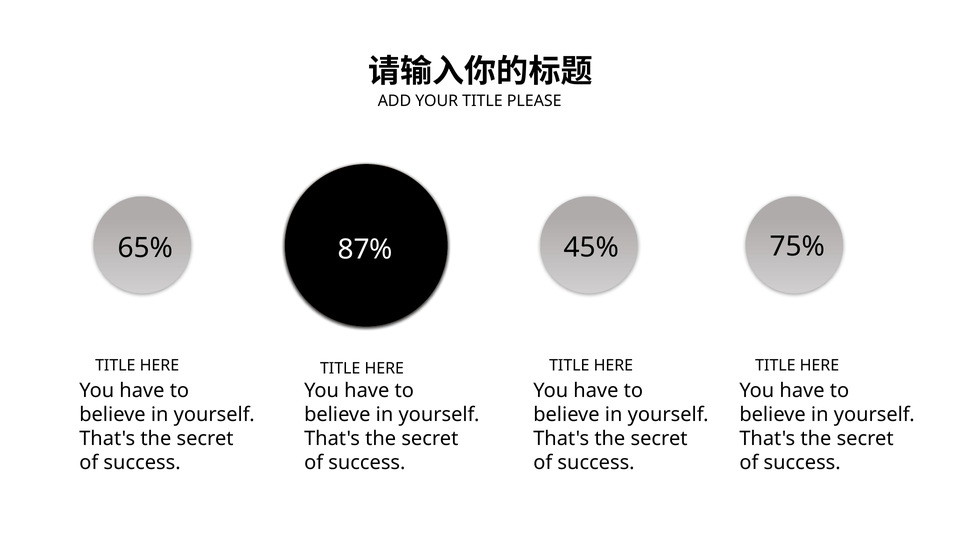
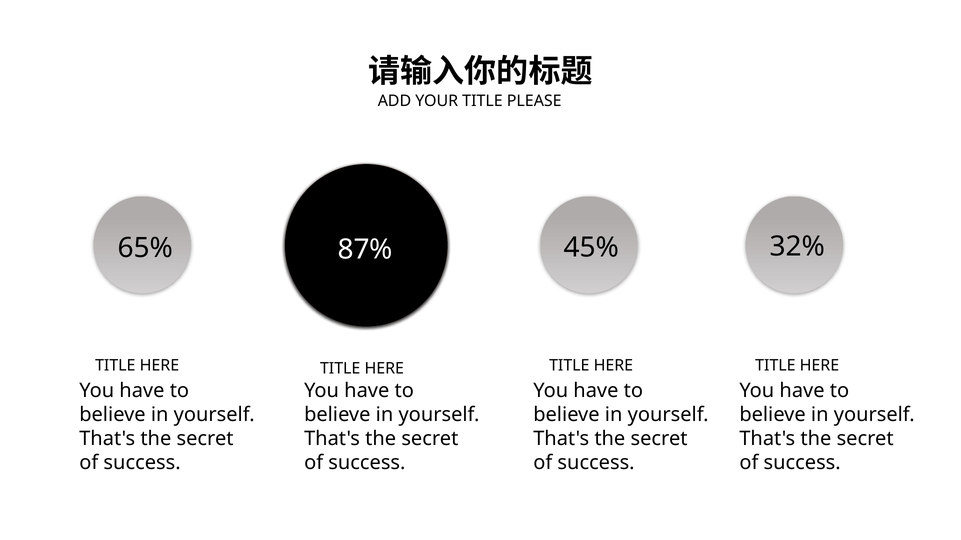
75%: 75% -> 32% (797, 247)
